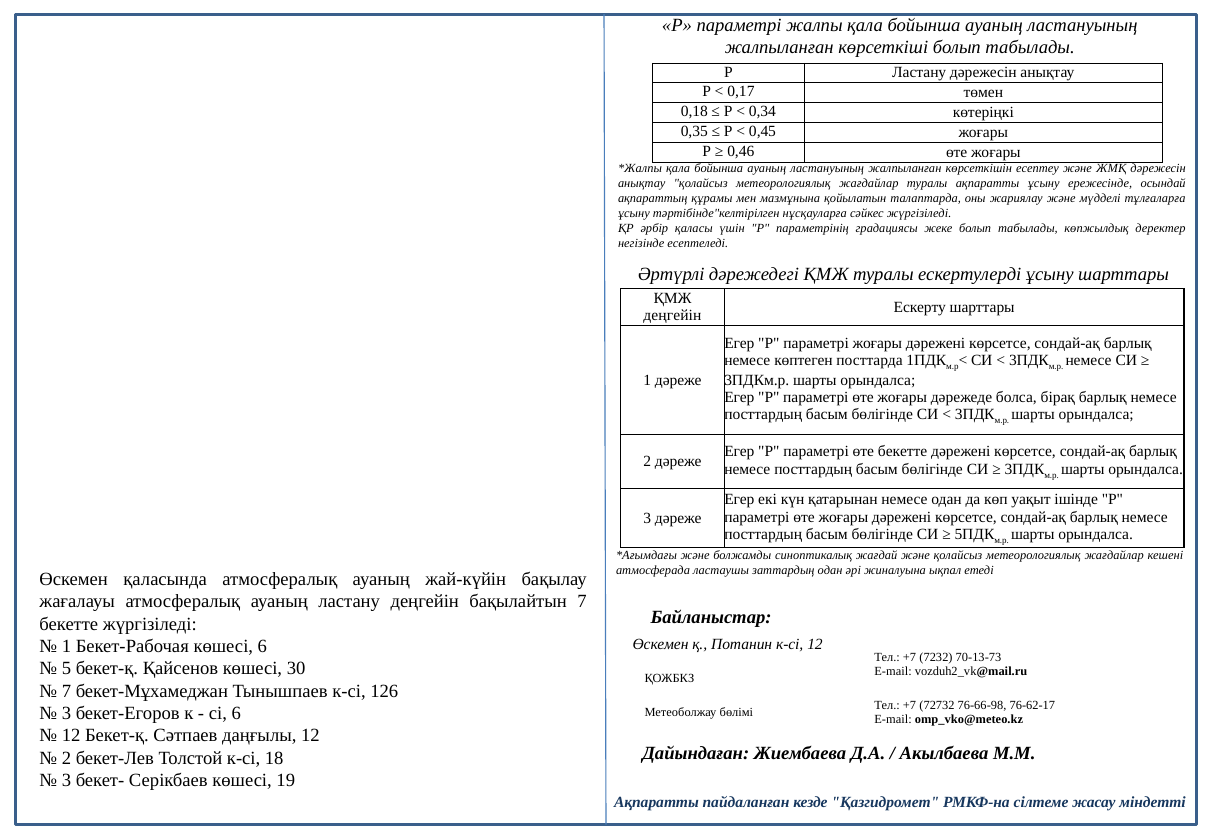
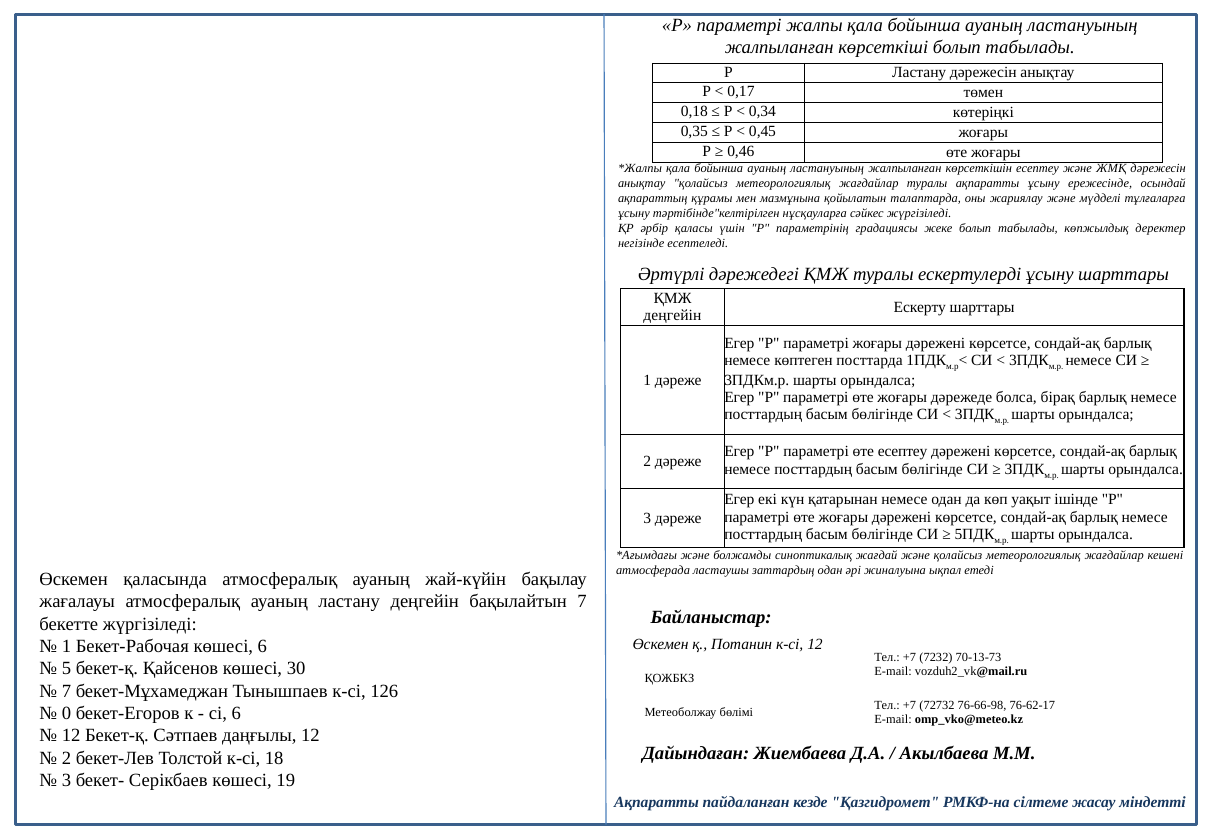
өте бекетте: бекетте -> есептеу (903, 452)
3: 3 -> 0 (66, 713)
